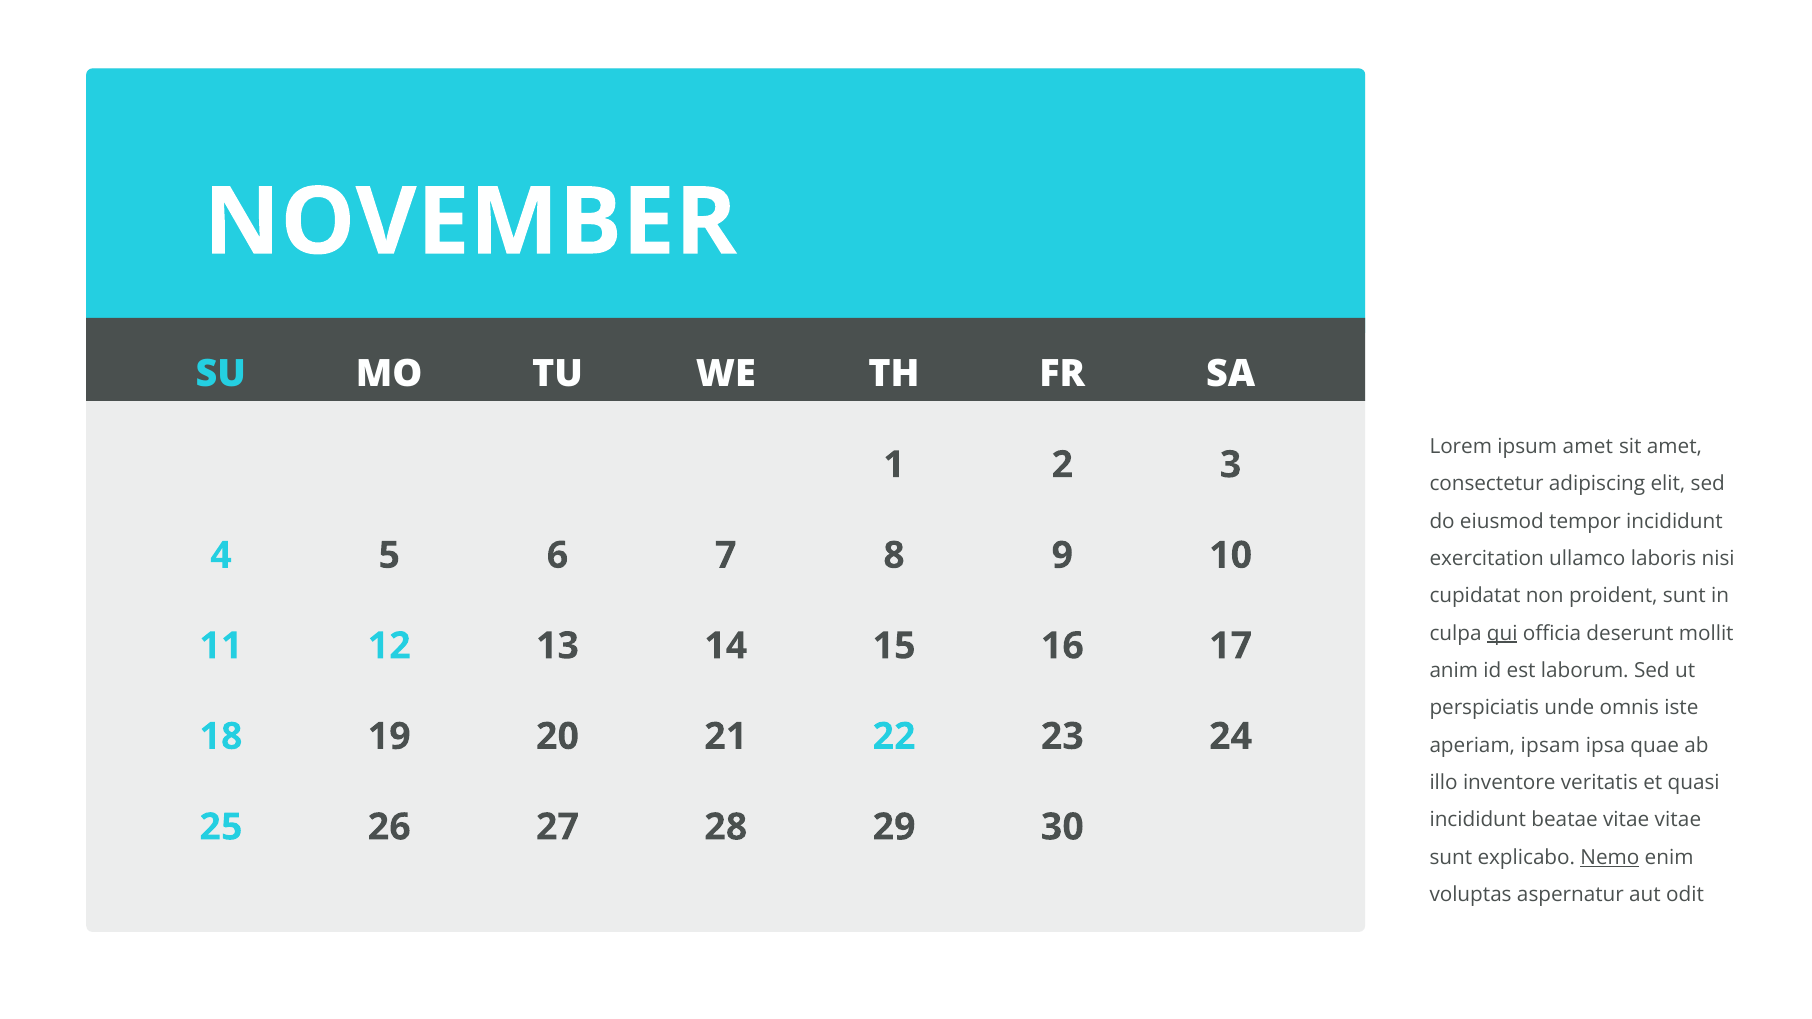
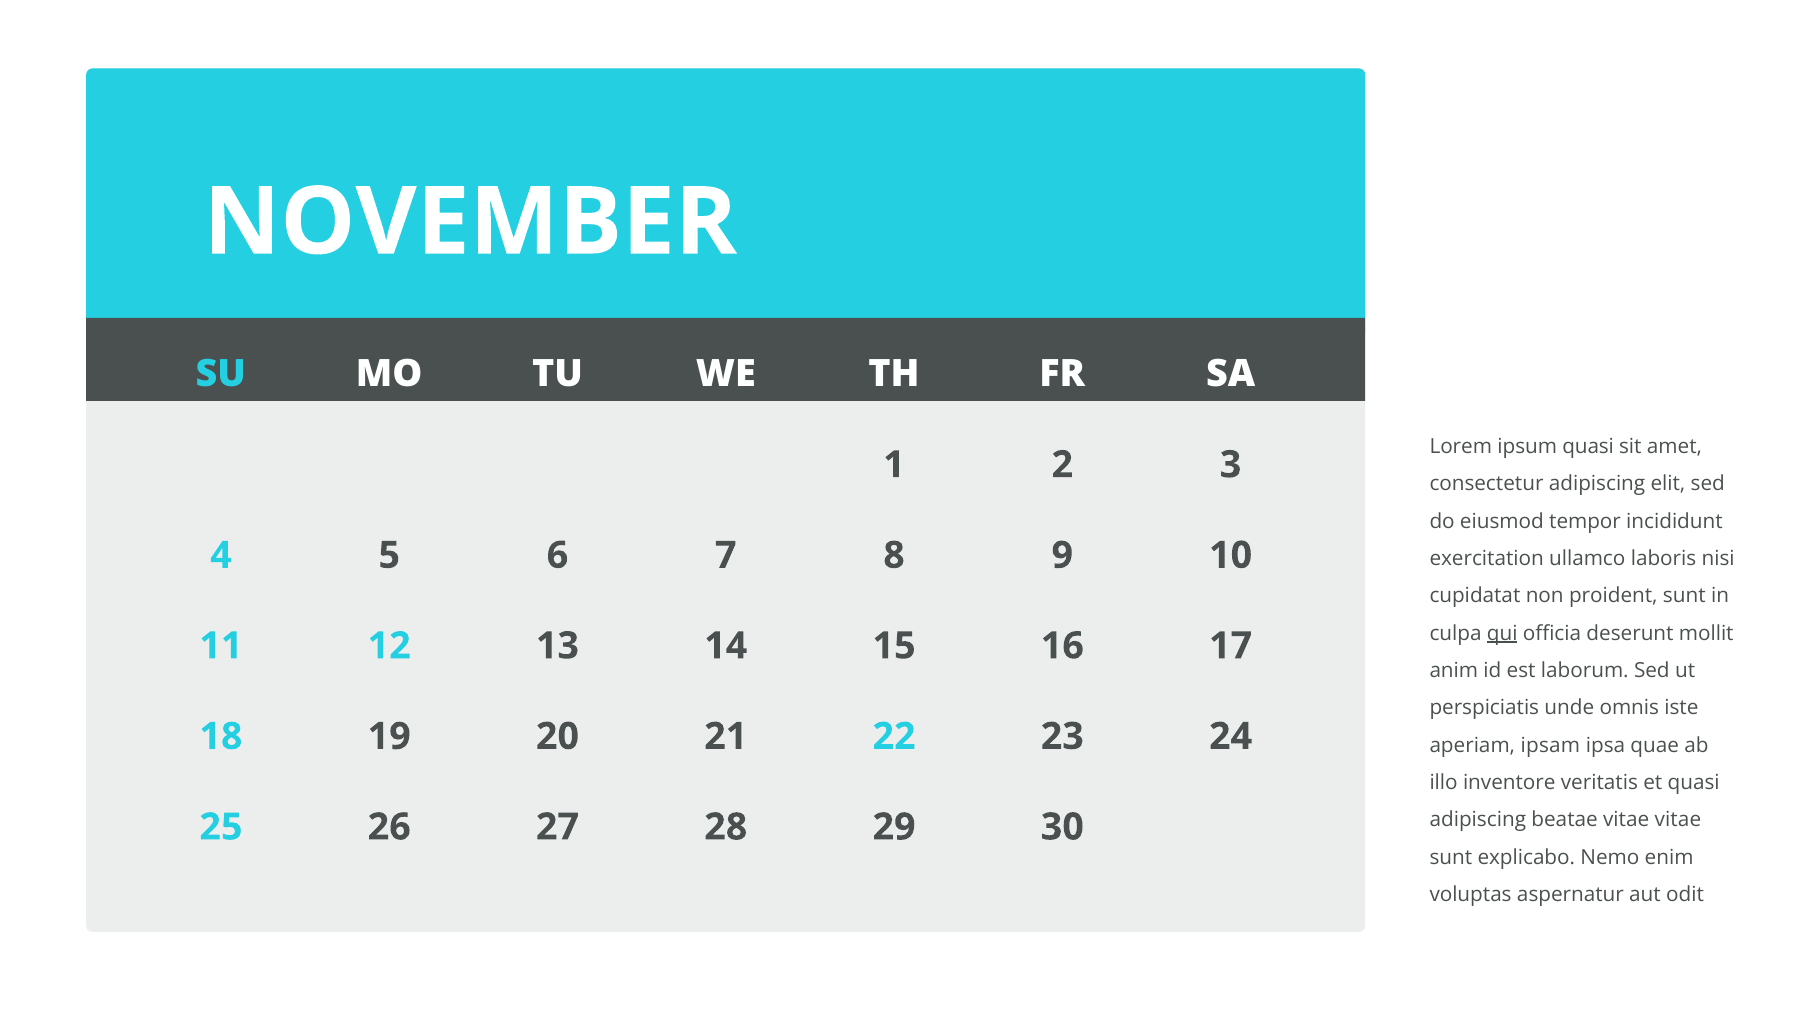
ipsum amet: amet -> quasi (1588, 447)
incididunt: incididunt -> adipiscing (1478, 820)
Nemo underline: present -> none (1610, 857)
